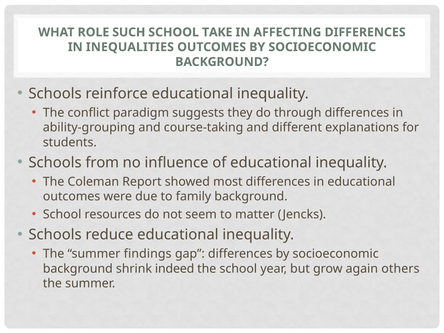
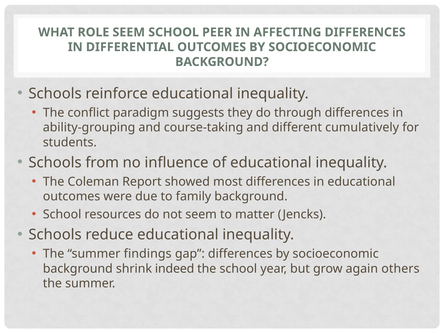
ROLE SUCH: SUCH -> SEEM (129, 32)
TAKE: TAKE -> PEER (217, 32)
INEQUALITIES: INEQUALITIES -> DIFFERENTIAL (130, 47)
explanations: explanations -> cumulatively (362, 128)
